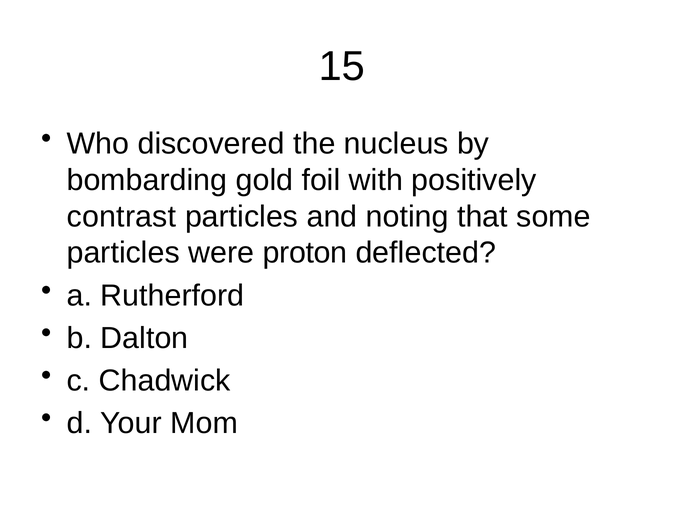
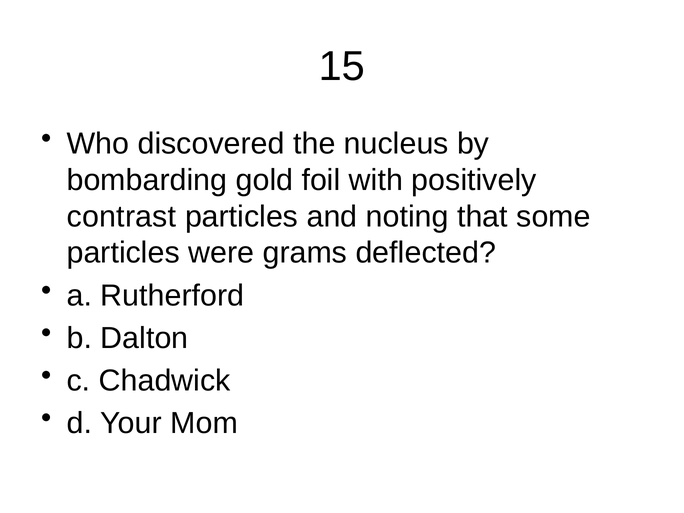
proton: proton -> grams (305, 253)
